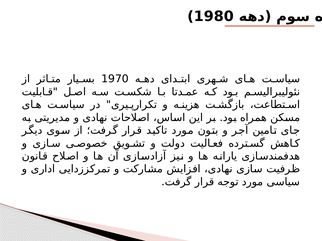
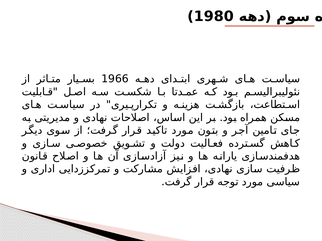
1970: 1970 -> 1966 (115, 79)
